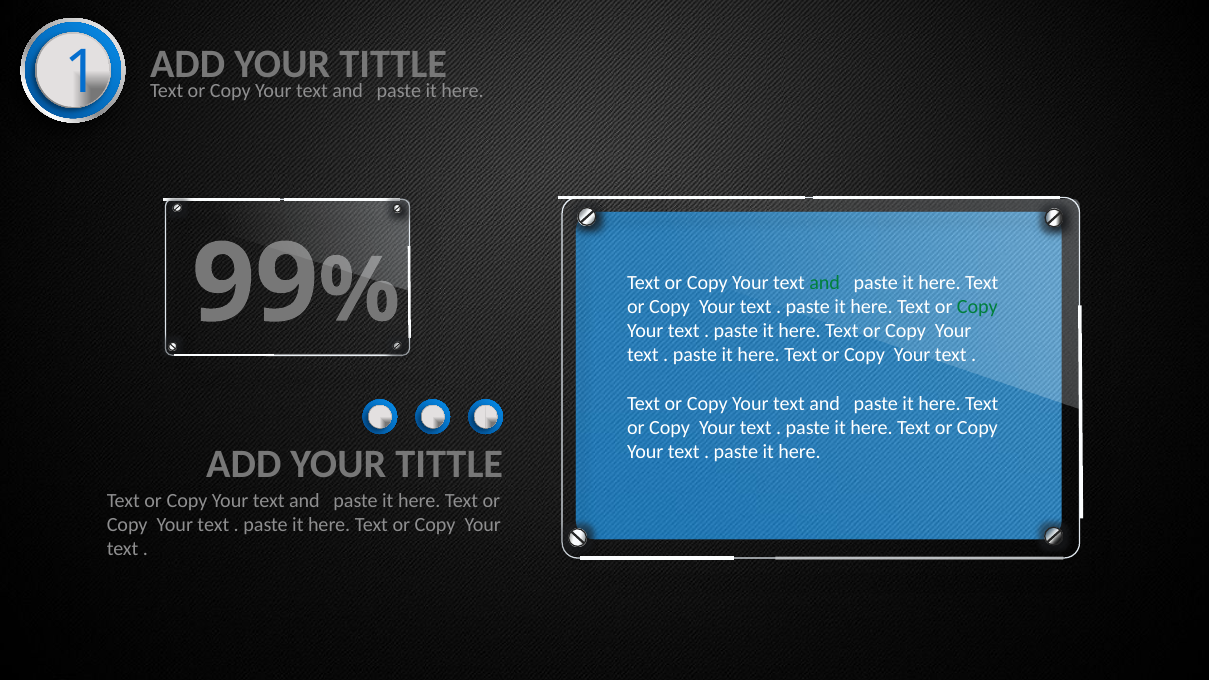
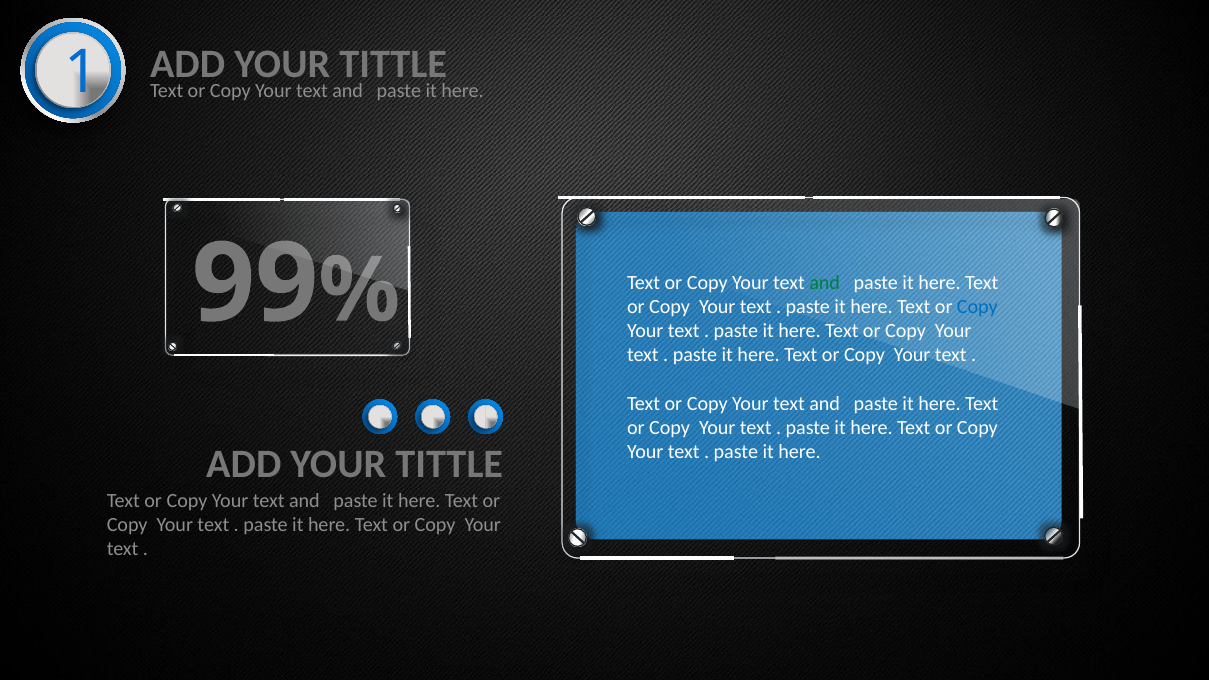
Copy colour: green -> blue (977, 307)
